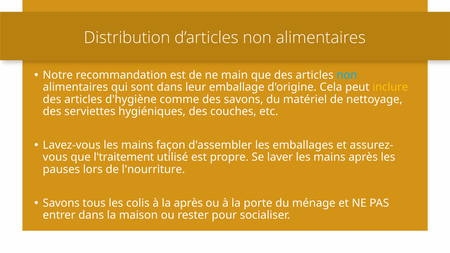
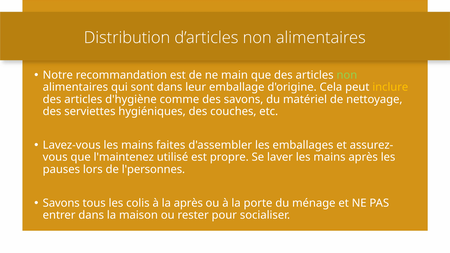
non colour: light blue -> light green (347, 75)
façon: façon -> faites (171, 145)
l'traitement: l'traitement -> l'maintenez (124, 157)
l'nourriture: l'nourriture -> l'personnes (153, 169)
